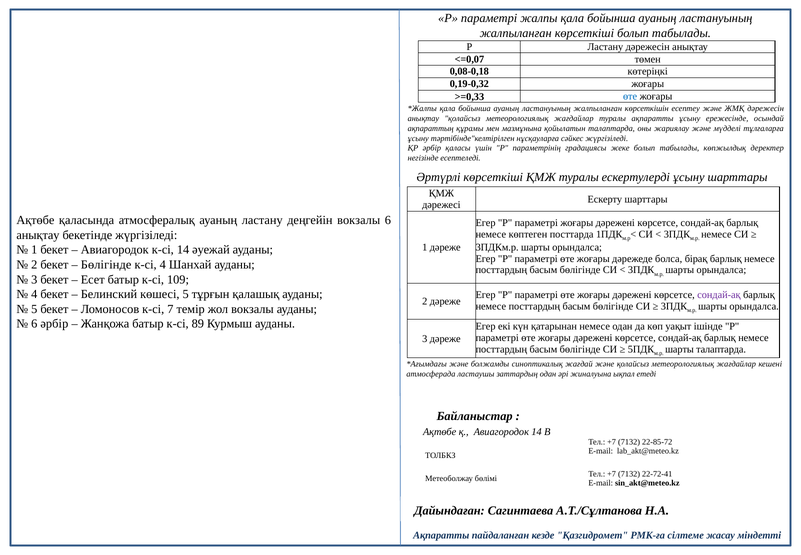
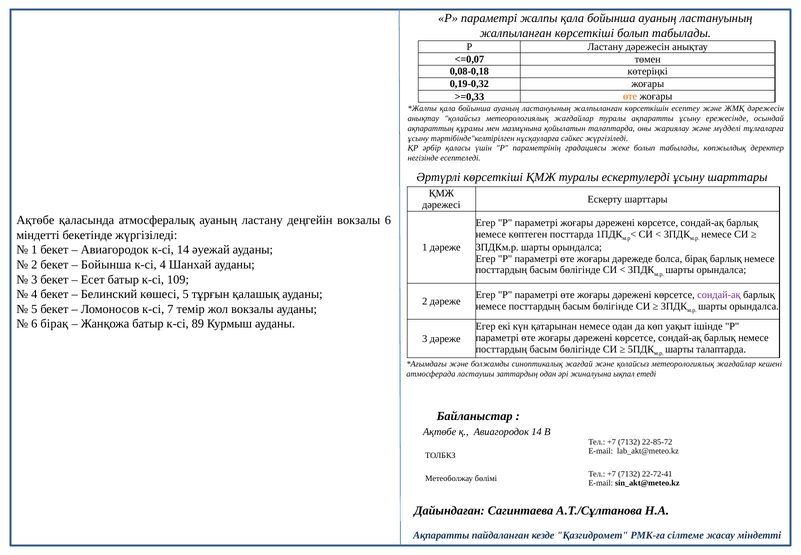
өте colour: blue -> orange (630, 96)
анықтау: анықтау -> міндетті (38, 235)
Бөлігінде: Бөлігінде -> Бойынша (106, 264)
6 әрбір: әрбір -> бірақ (54, 324)
